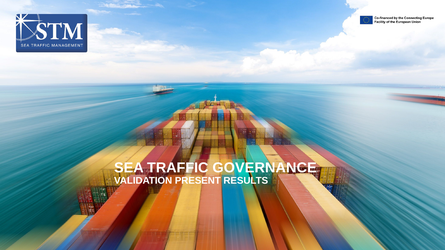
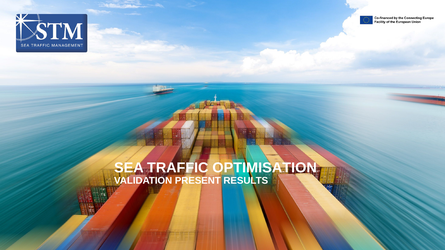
GOVERNANCE: GOVERNANCE -> OPTIMISATION (265, 168)
